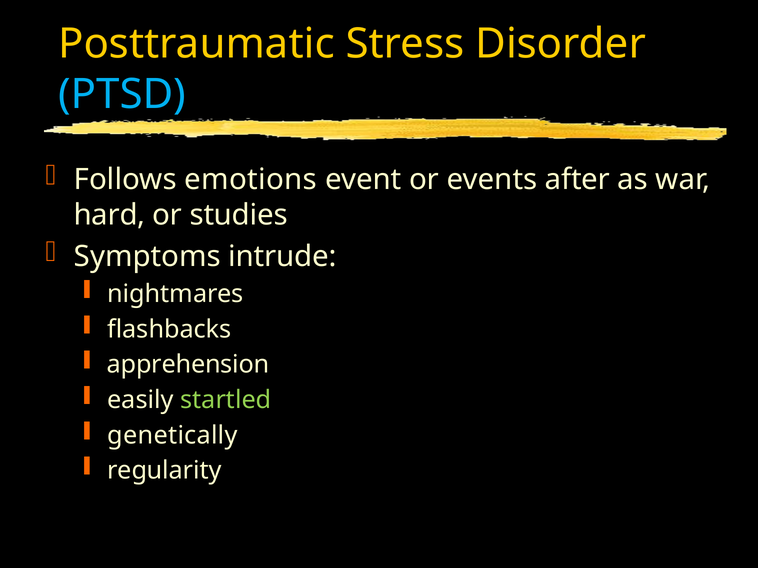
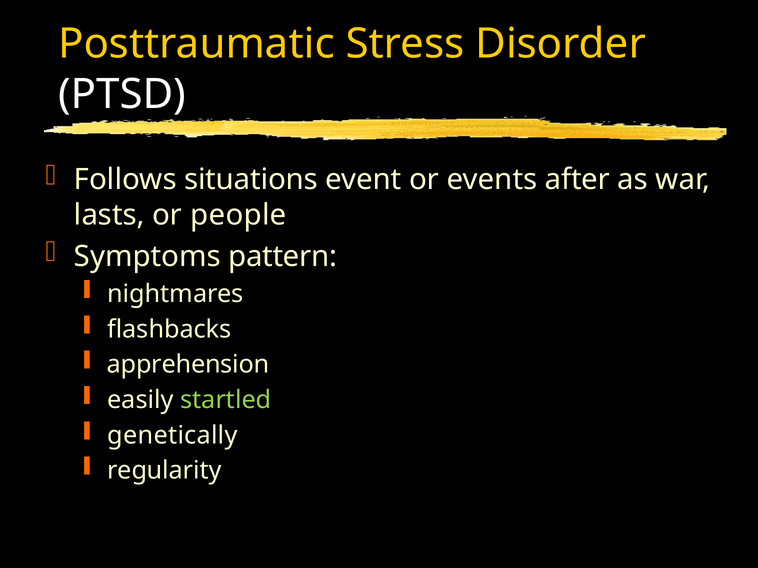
PTSD colour: light blue -> white (122, 95)
emotions: emotions -> situations (251, 180)
hard: hard -> lasts (109, 215)
studies: studies -> people (238, 215)
intrude: intrude -> pattern (283, 257)
